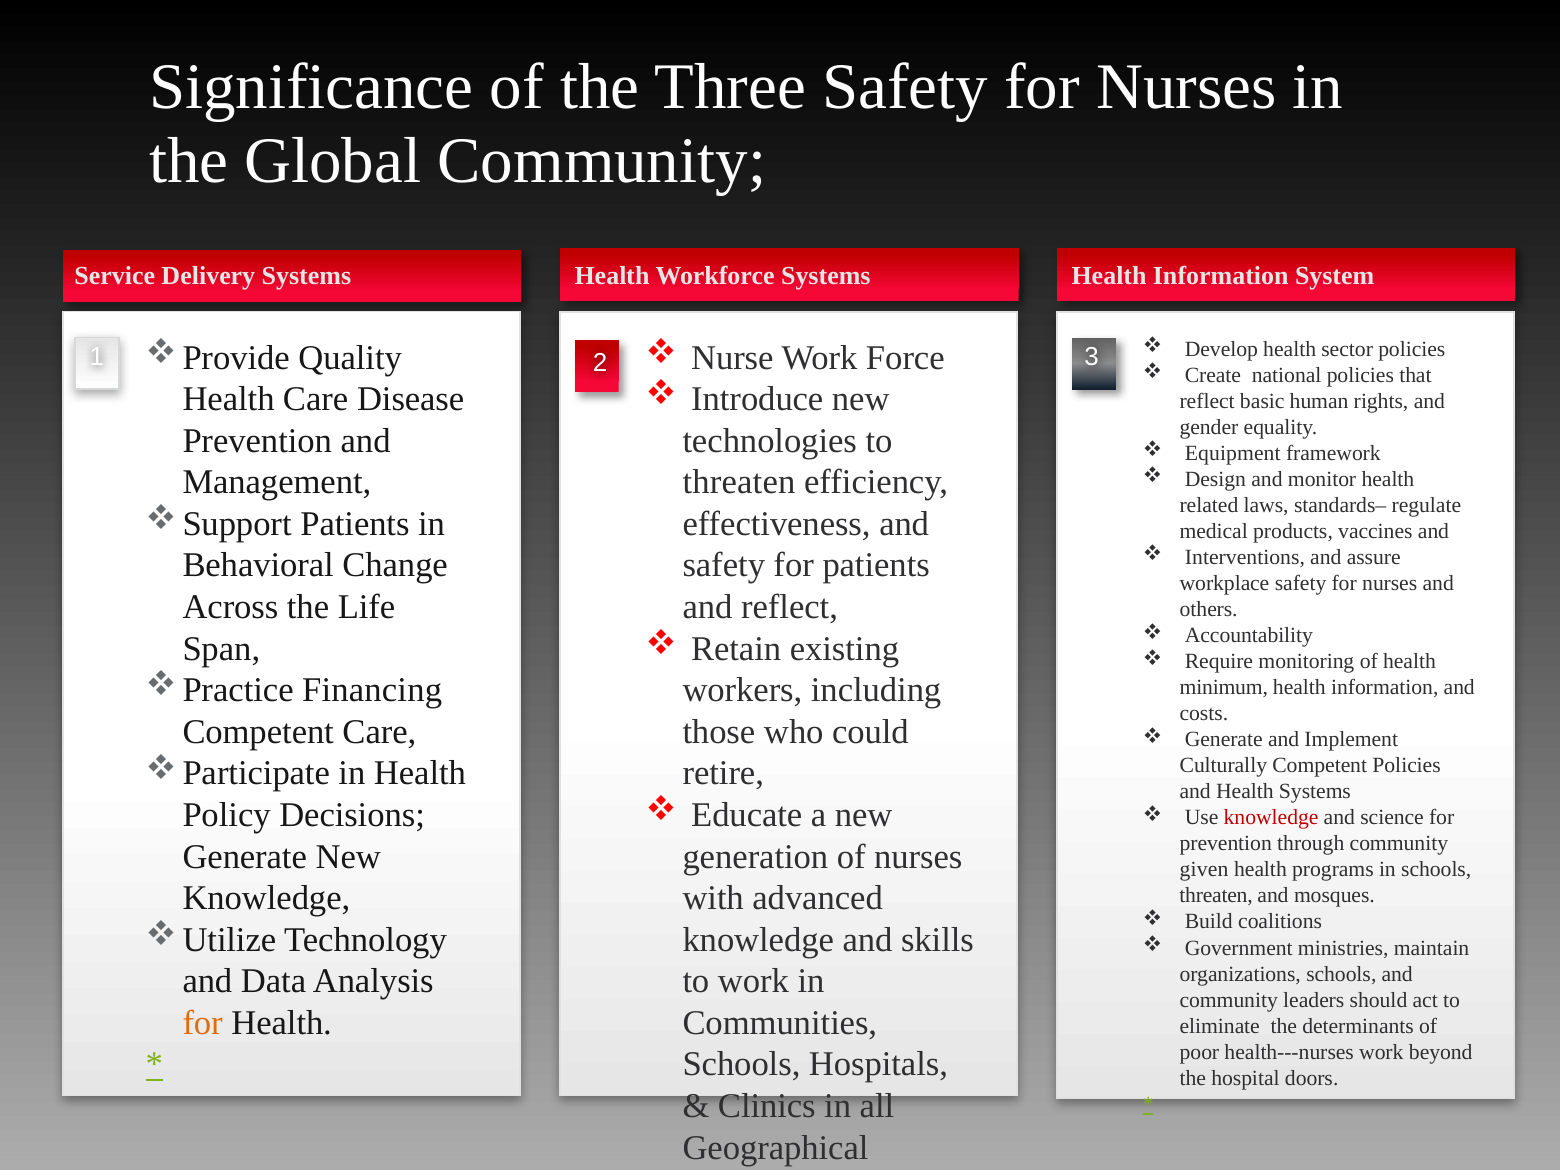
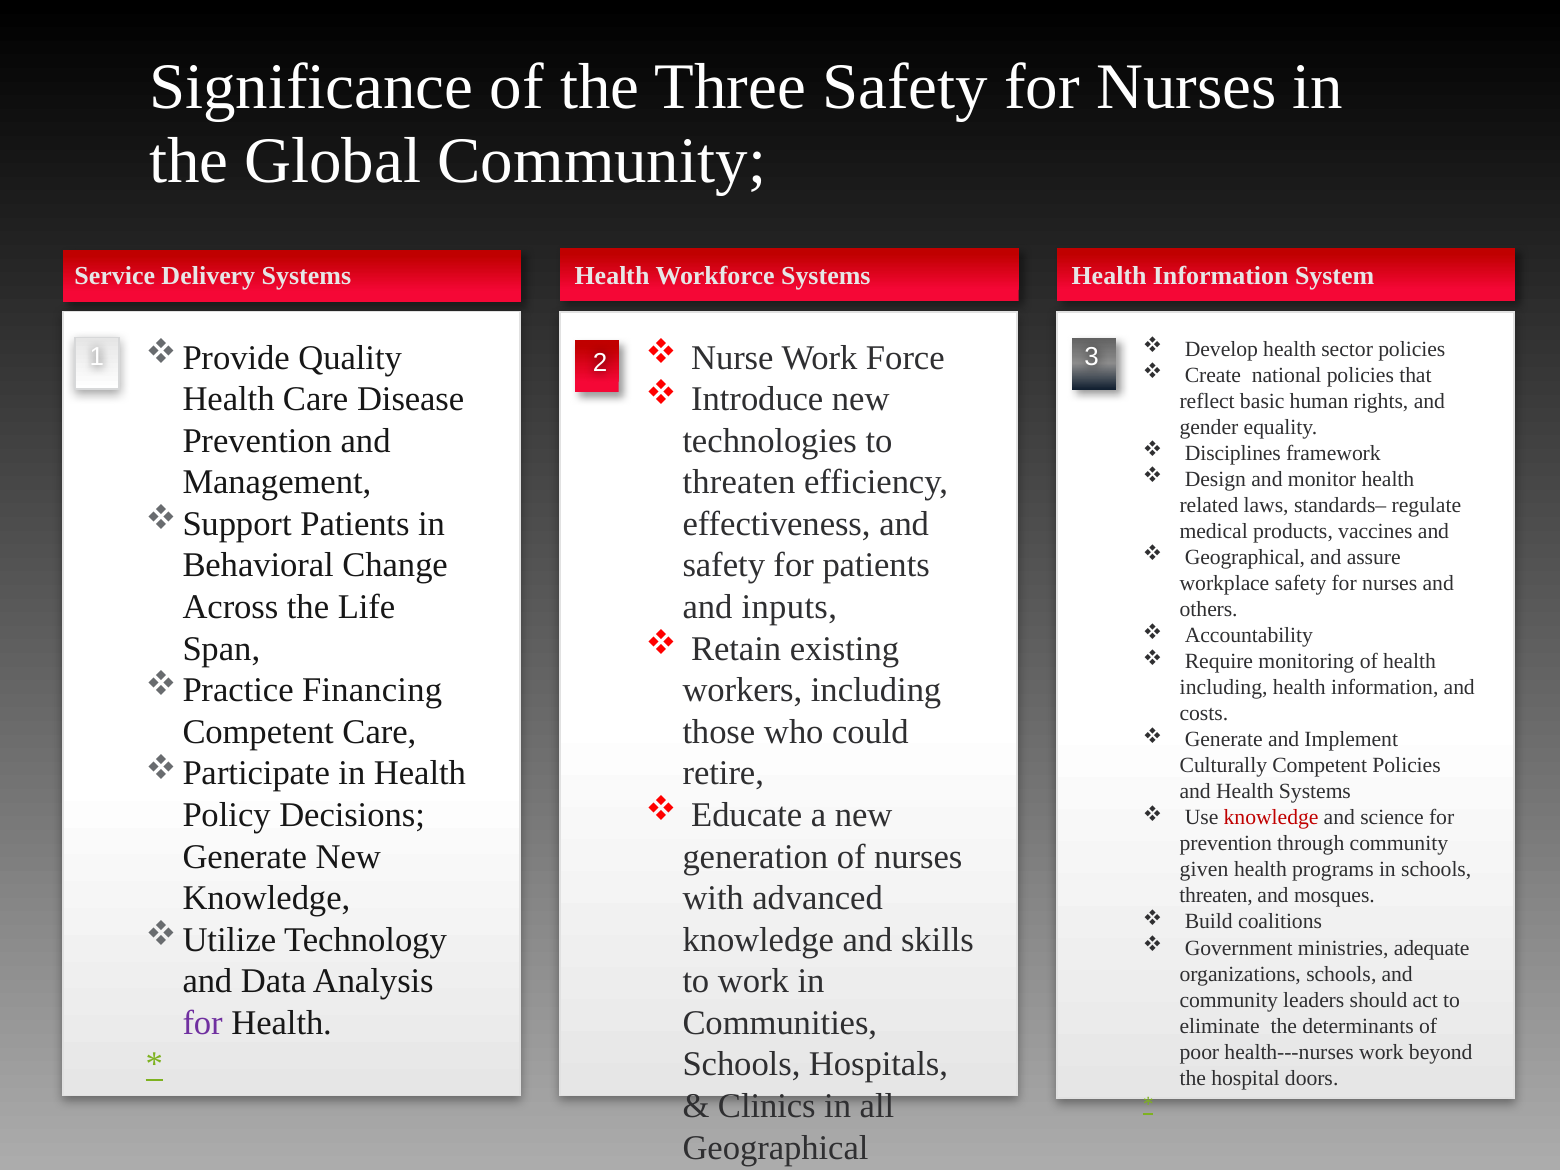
Equipment: Equipment -> Disciplines (1233, 453)
Interventions: Interventions -> Geographical (1245, 557)
and reflect: reflect -> inputs (789, 607)
minimum: minimum -> including (1224, 687)
maintain: maintain -> adequate (1432, 948)
for colour: orange -> purple (203, 1023)
